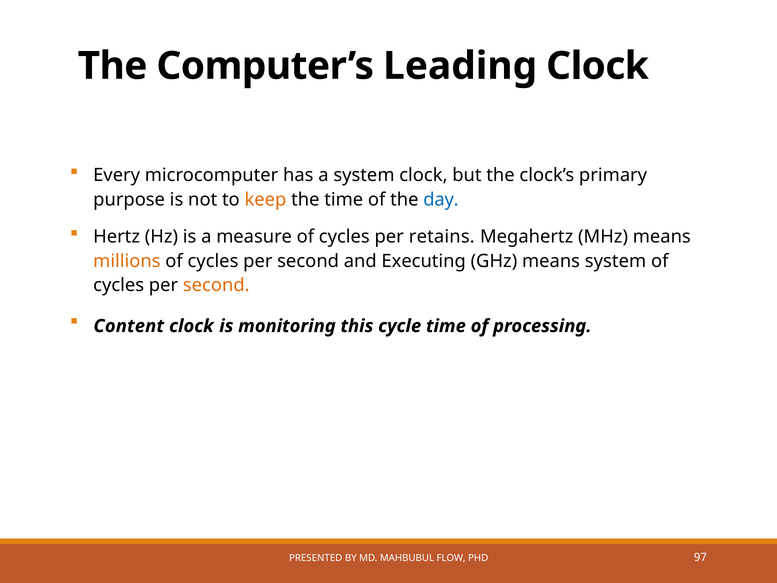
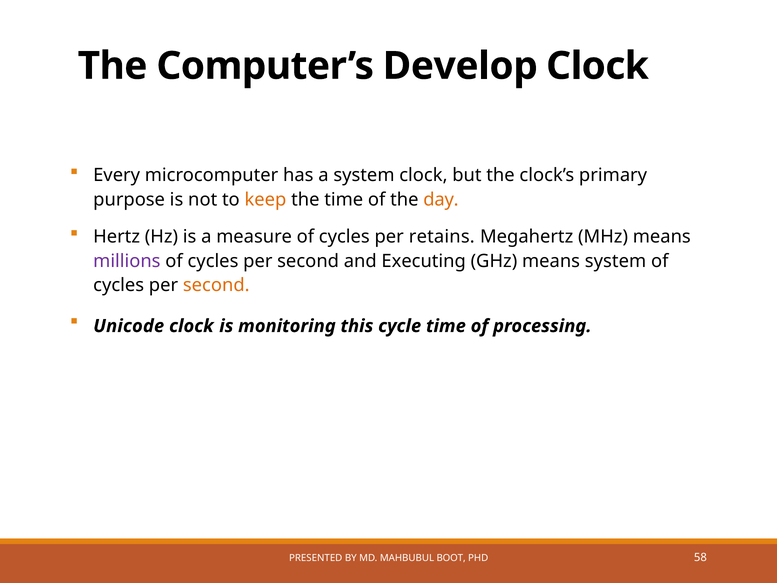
Leading: Leading -> Develop (460, 66)
day colour: blue -> orange (441, 199)
millions colour: orange -> purple (127, 261)
Content: Content -> Unicode (129, 326)
FLOW: FLOW -> BOOT (451, 558)
97: 97 -> 58 (700, 557)
